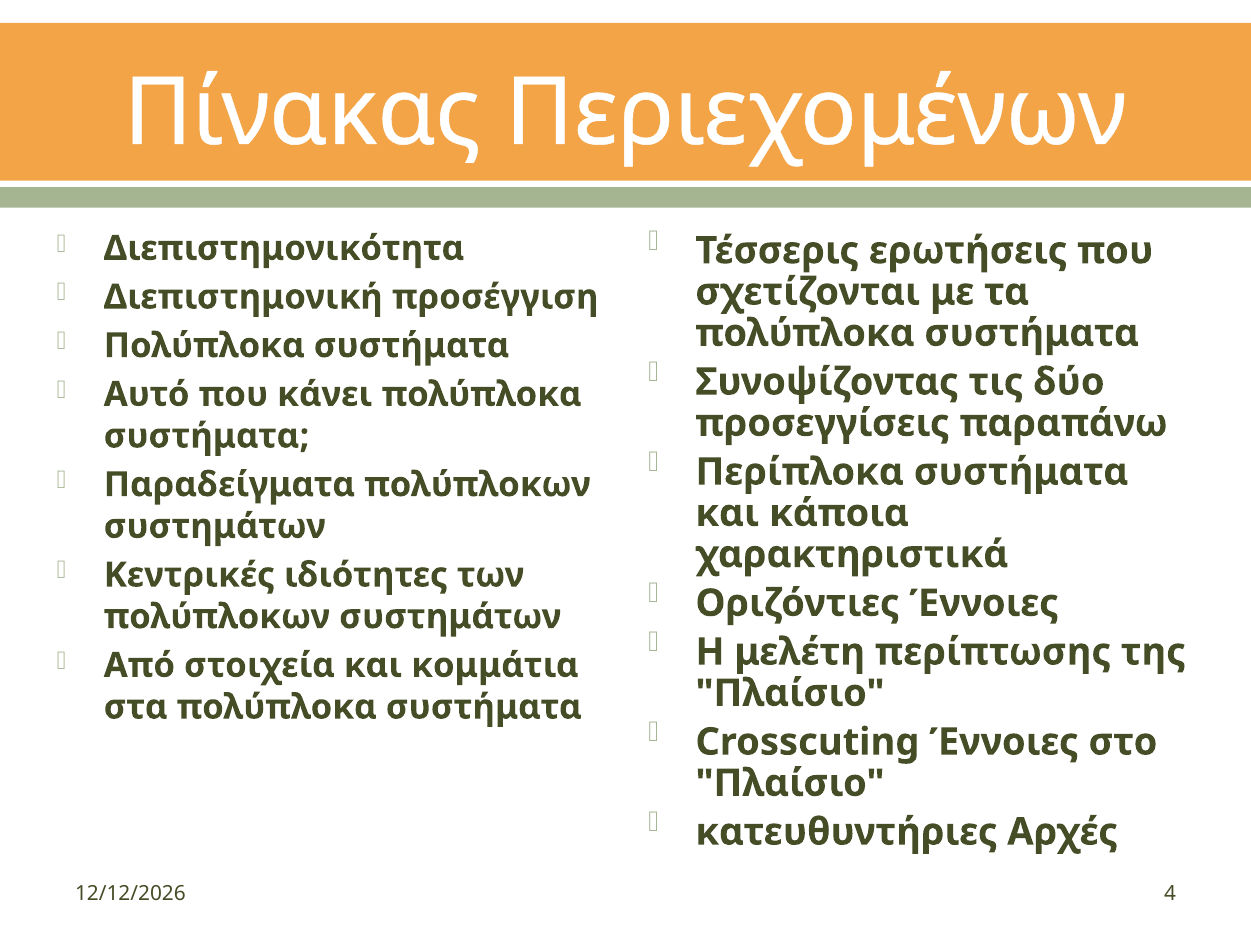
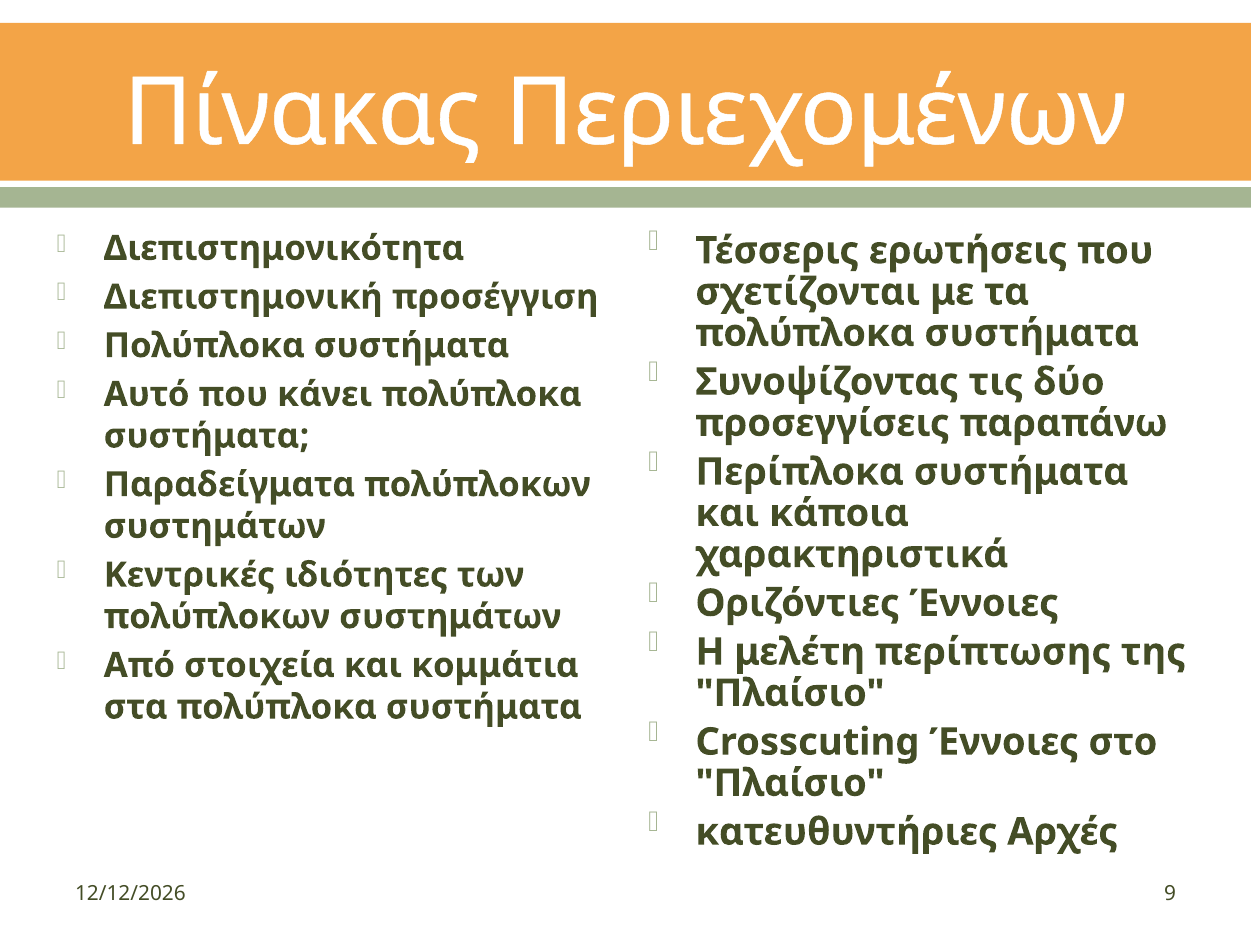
4: 4 -> 9 (1170, 894)
